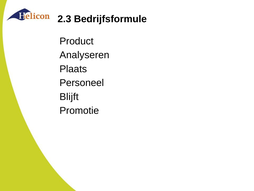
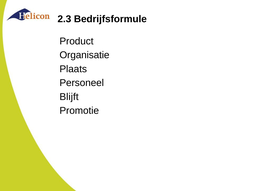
Analyseren: Analyseren -> Organisatie (84, 55)
